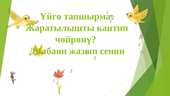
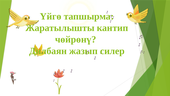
сенин: сенин -> силер (112, 51)
